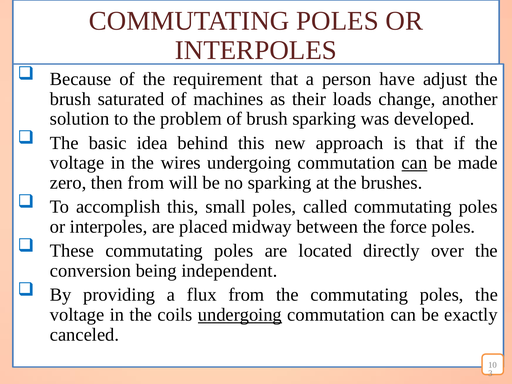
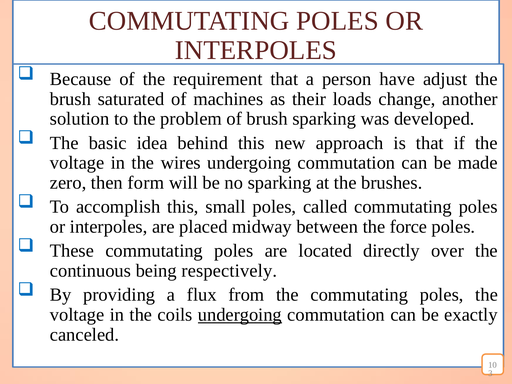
can underline: present -> none (414, 163)
then from: from -> form (146, 183)
conversion: conversion -> continuous (90, 271)
independent: independent -> respectively (229, 271)
